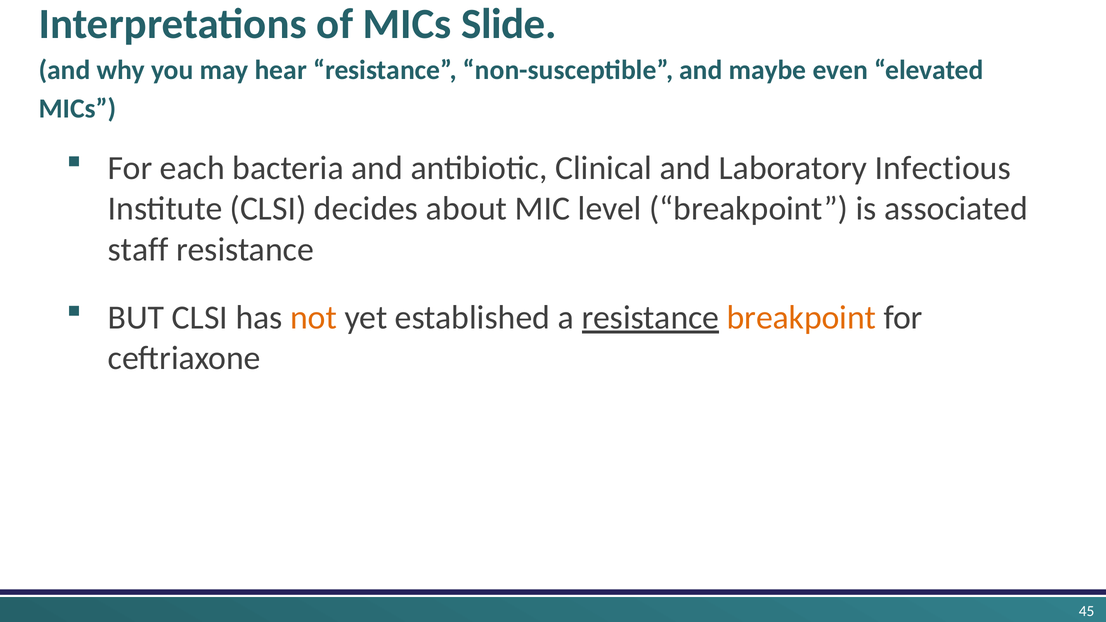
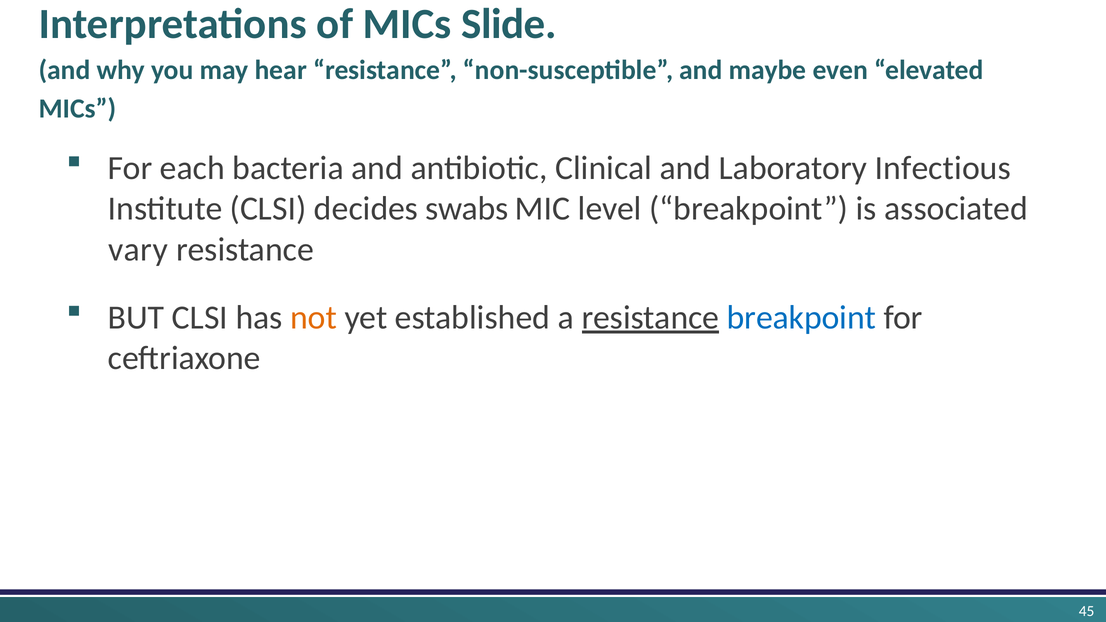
about: about -> swabs (467, 209)
staff: staff -> vary (138, 249)
breakpoint colour: orange -> blue (801, 318)
